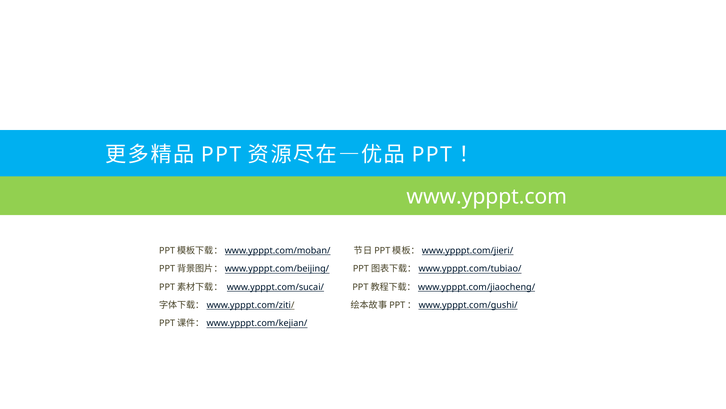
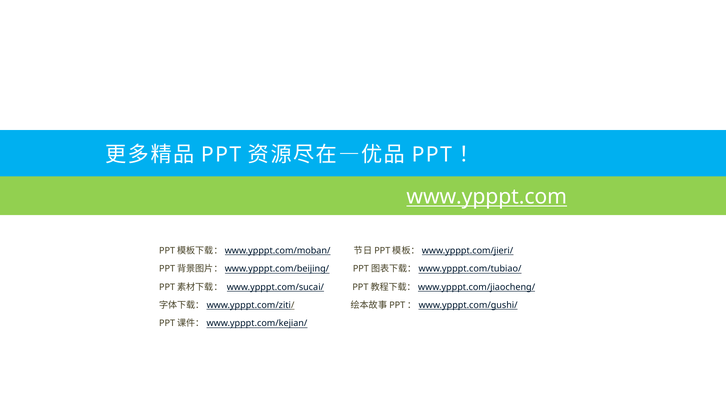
www.ypppt.com underline: none -> present (487, 197)
